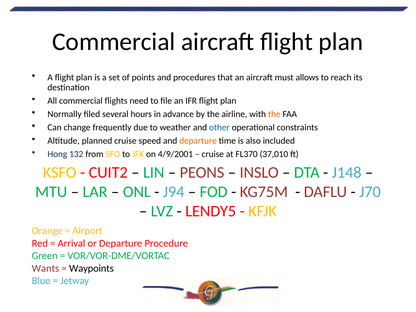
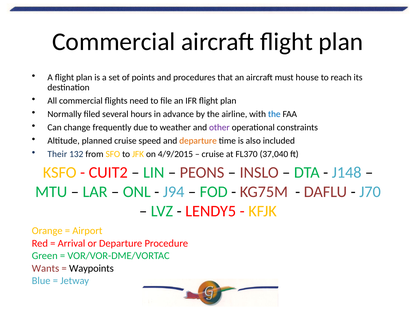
allows: allows -> house (307, 78)
the colour: orange -> blue (274, 114)
other colour: blue -> purple (219, 127)
Hong: Hong -> Their (57, 154)
4/9/2001: 4/9/2001 -> 4/9/2015 (175, 154)
37,010: 37,010 -> 37,040 (274, 154)
